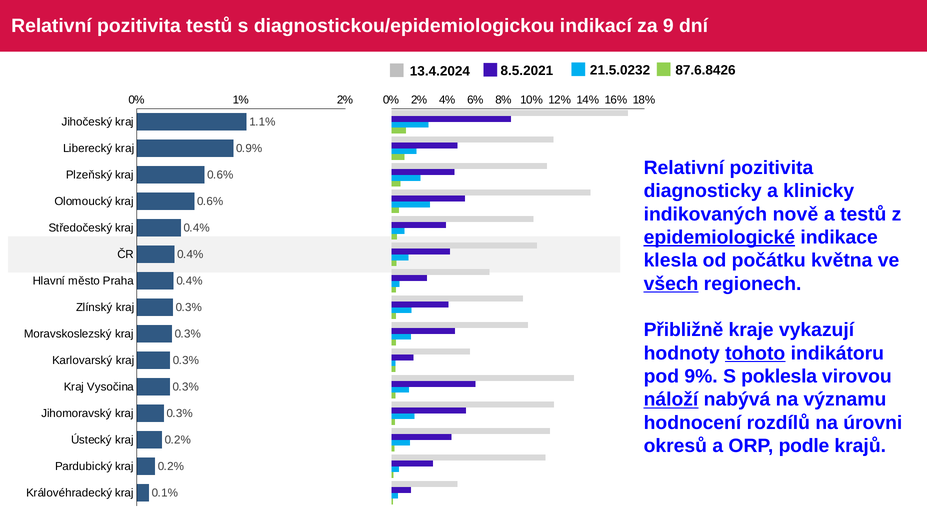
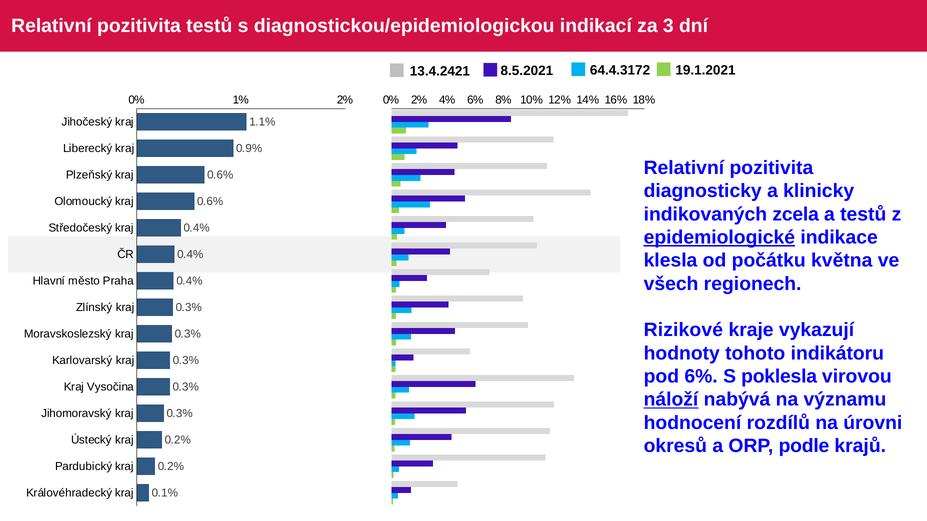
9: 9 -> 3 (668, 26)
87.6.8426: 87.6.8426 -> 19.1.2021 (705, 70)
13.4.2024: 13.4.2024 -> 13.4.2421 (440, 71)
21.5.0232: 21.5.0232 -> 64.4.3172 (620, 70)
nově: nově -> zcela (796, 214)
všech underline: present -> none (671, 284)
Přibližně: Přibližně -> Rizikové (683, 330)
tohoto underline: present -> none (755, 354)
pod 9%: 9% -> 6% (701, 377)
